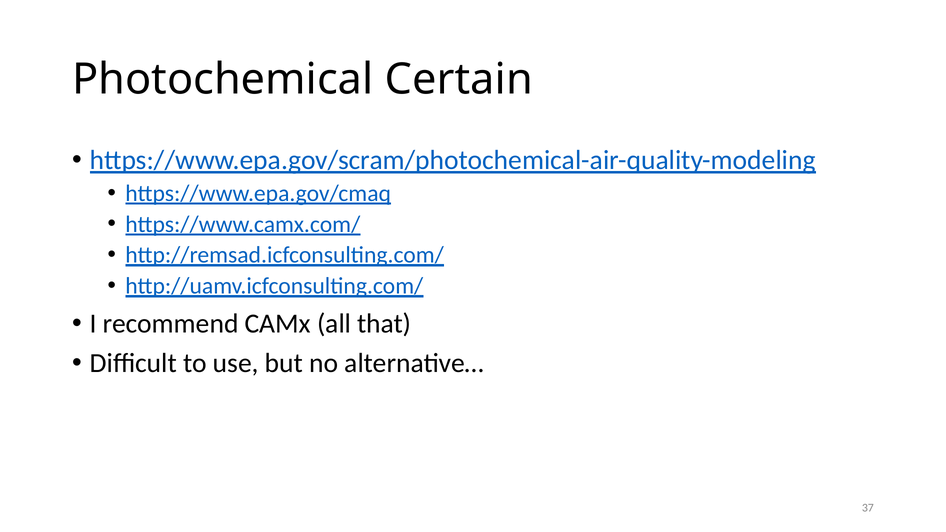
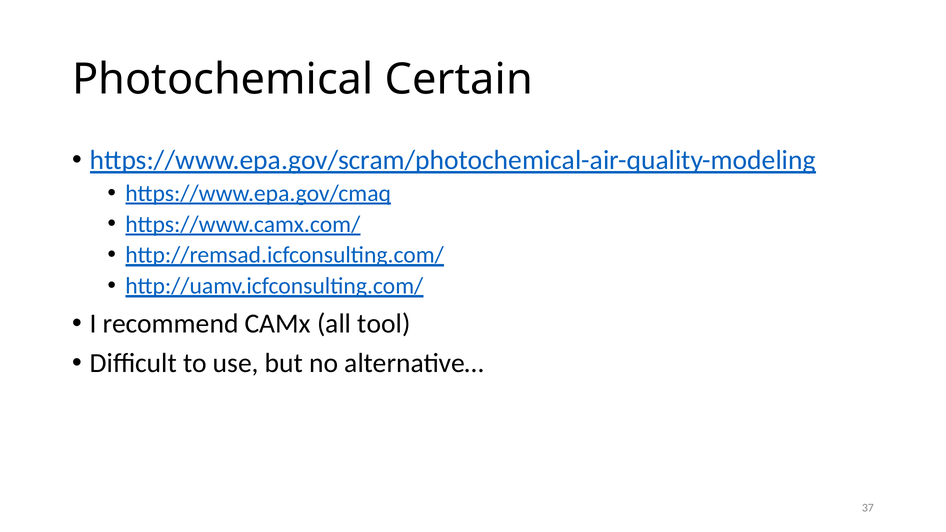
that: that -> tool (384, 324)
